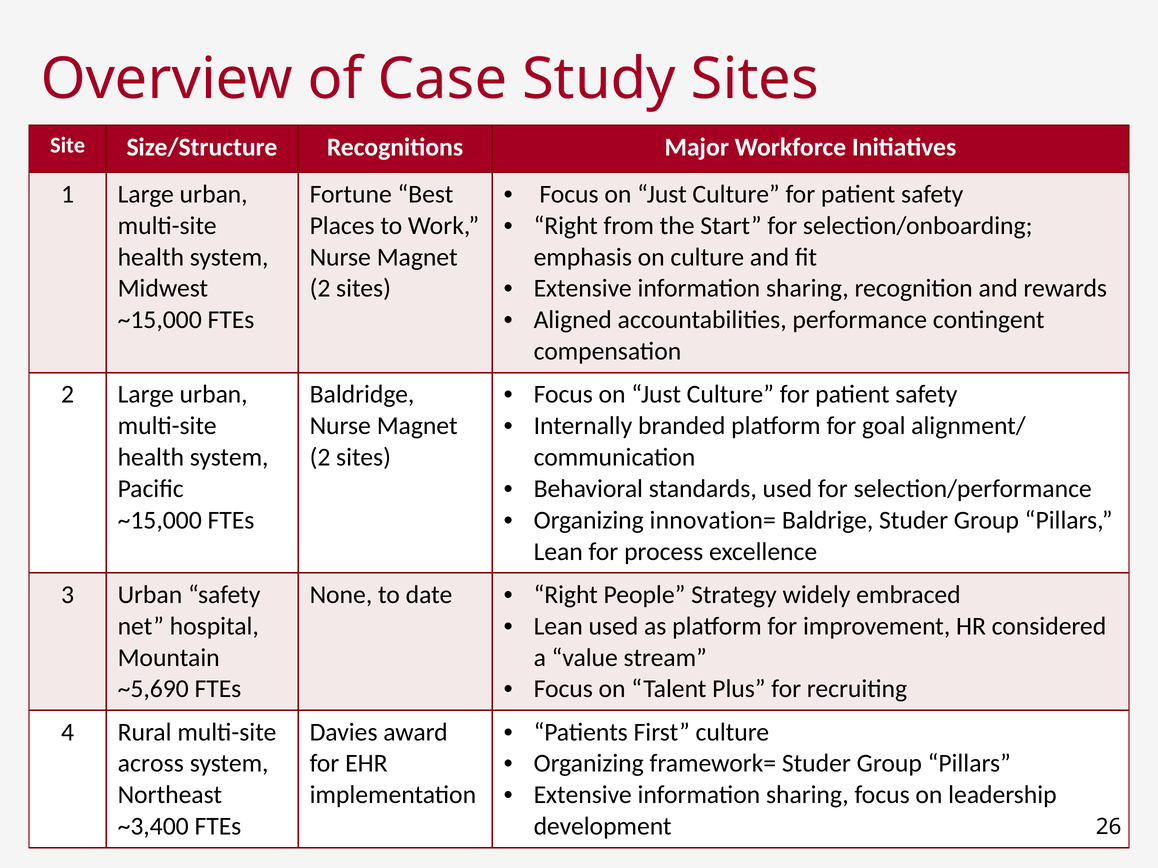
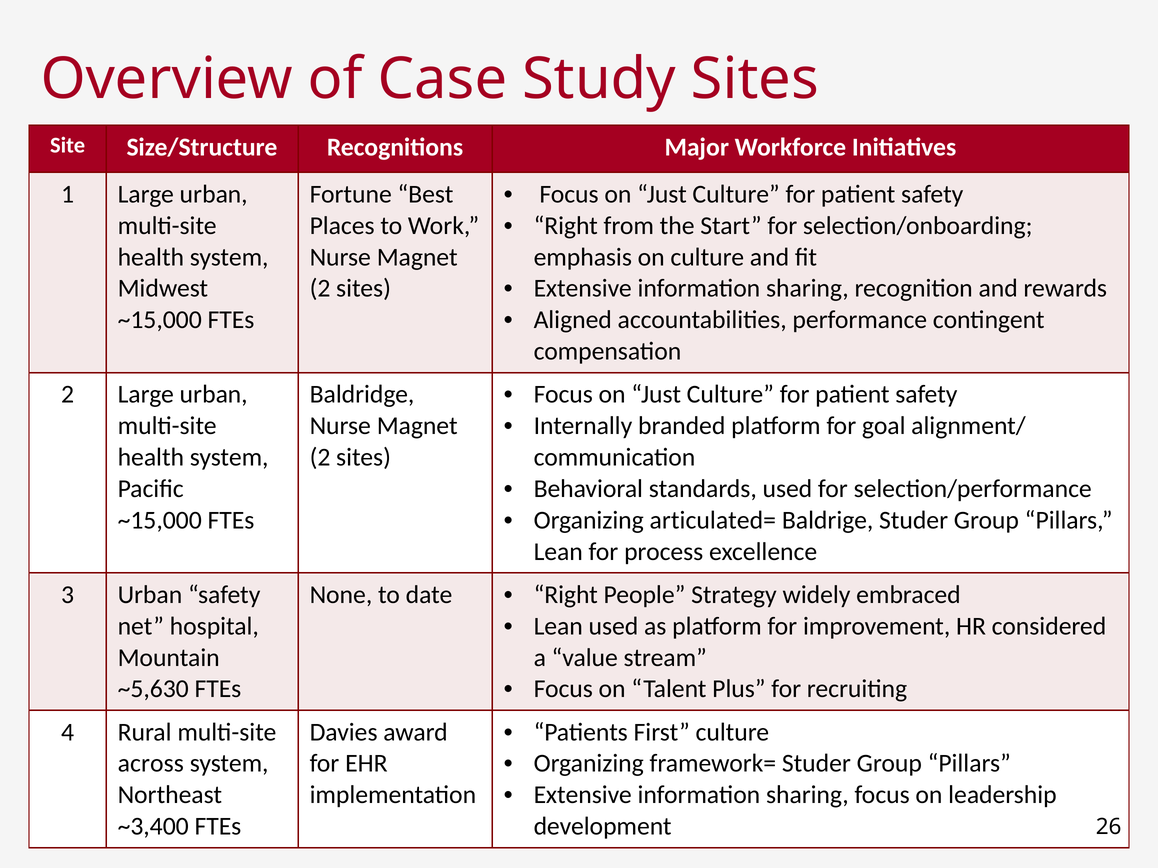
innovation=: innovation= -> articulated= (713, 521)
~5,690: ~5,690 -> ~5,630 (153, 689)
